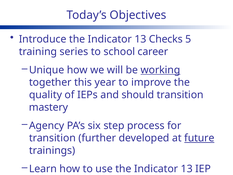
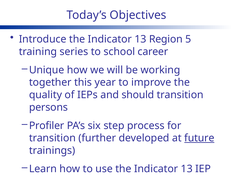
Checks: Checks -> Region (166, 39)
working underline: present -> none (160, 70)
mastery: mastery -> persons (48, 107)
Agency: Agency -> Profiler (47, 125)
